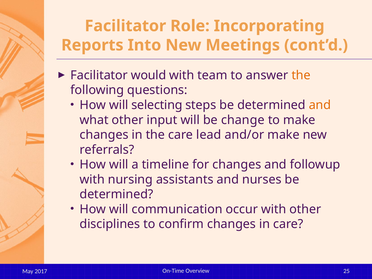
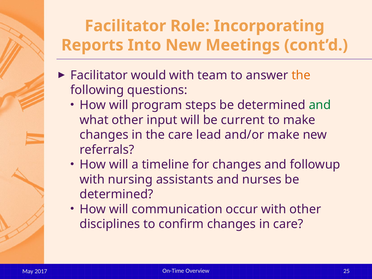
selecting: selecting -> program (157, 105)
and colour: orange -> green (320, 105)
change: change -> current (243, 120)
